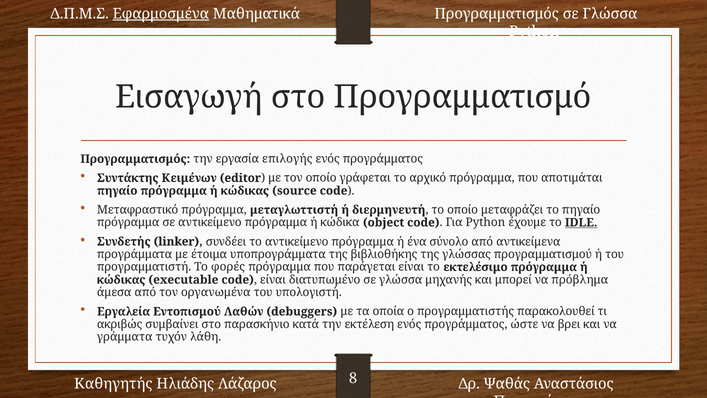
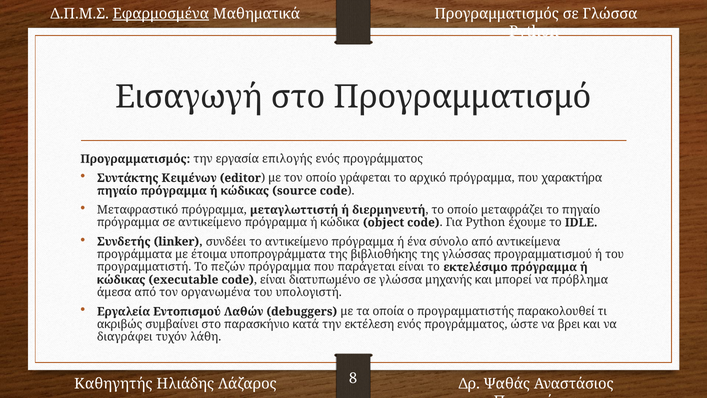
αποτιμάται: αποτιμάται -> χαρακτήρα (572, 178)
IDLE underline: present -> none (581, 222)
φορές: φορές -> πεζών (228, 267)
γράμματα: γράμματα -> διαγράφει (125, 337)
